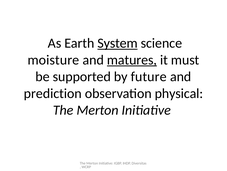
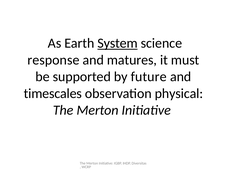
moisture: moisture -> response (53, 60)
matures underline: present -> none (132, 60)
prediction: prediction -> timescales (53, 93)
